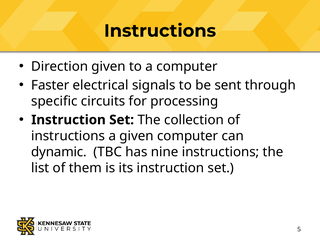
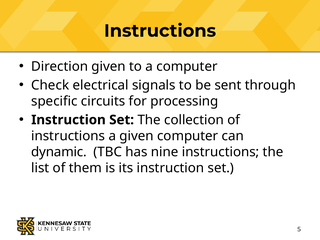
Faster: Faster -> Check (50, 85)
